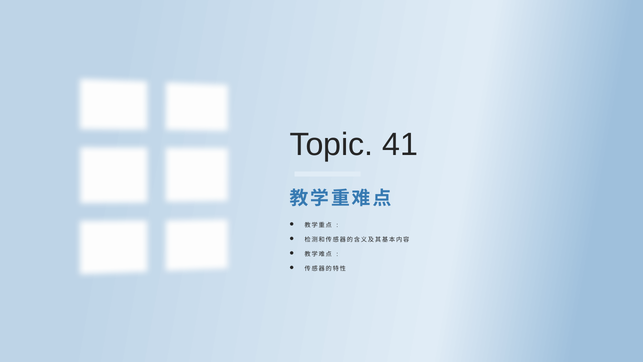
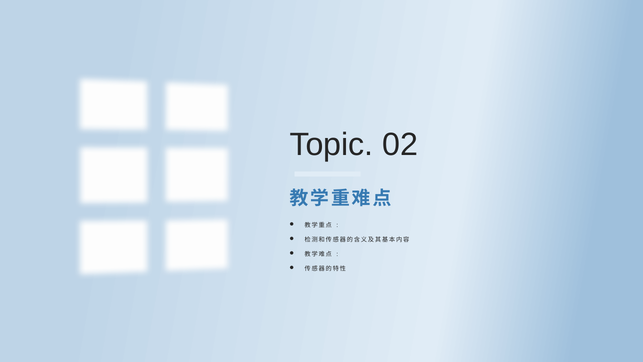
41: 41 -> 02 (400, 144)
